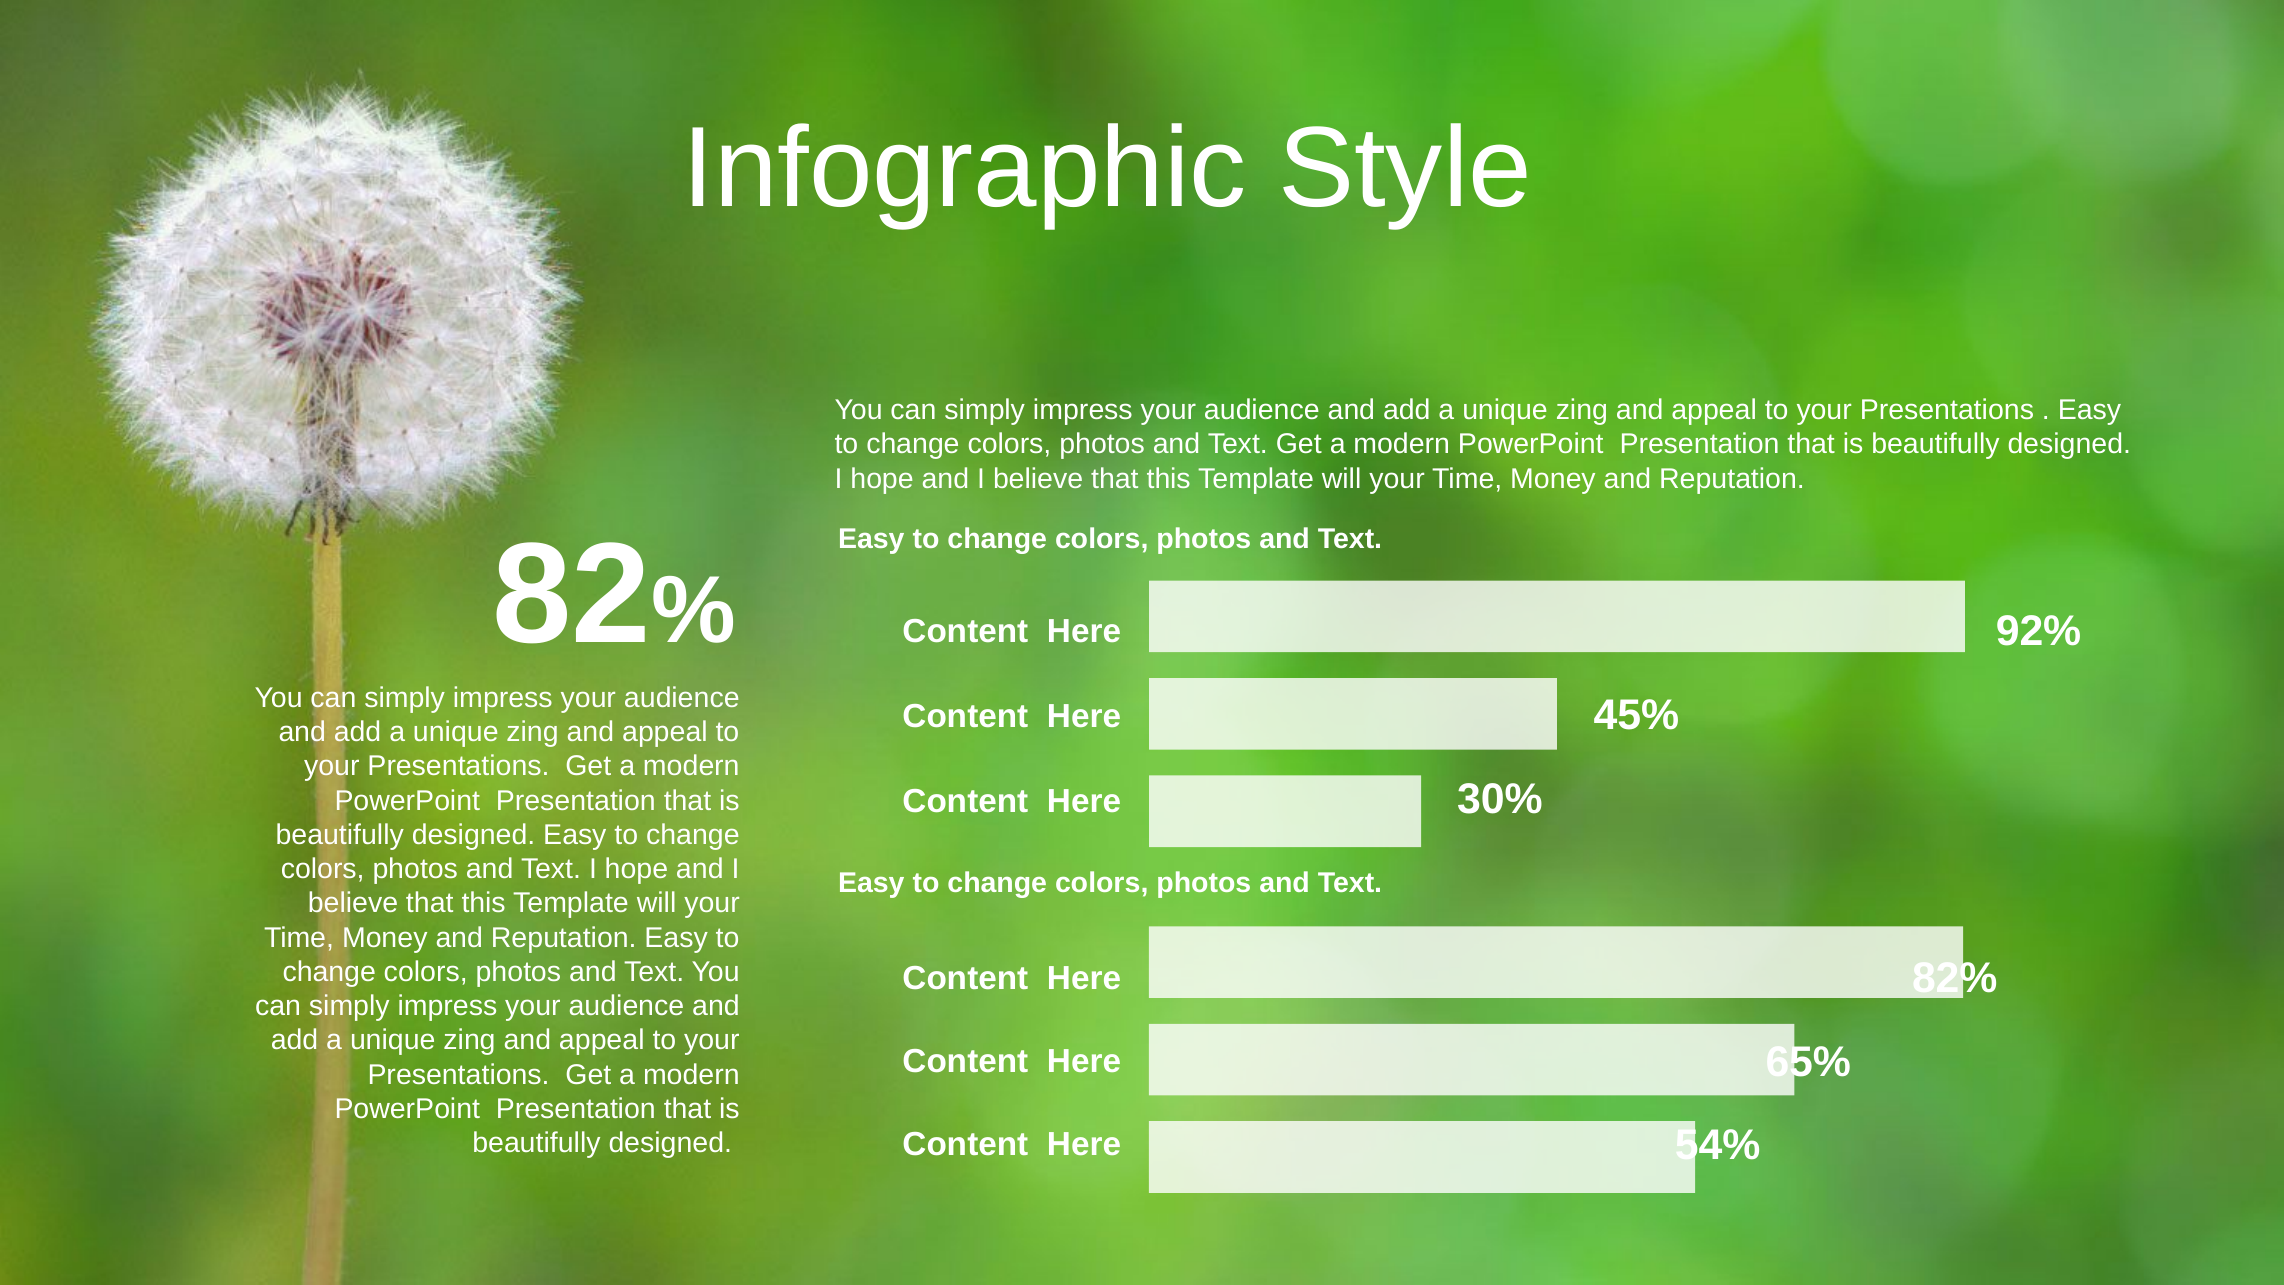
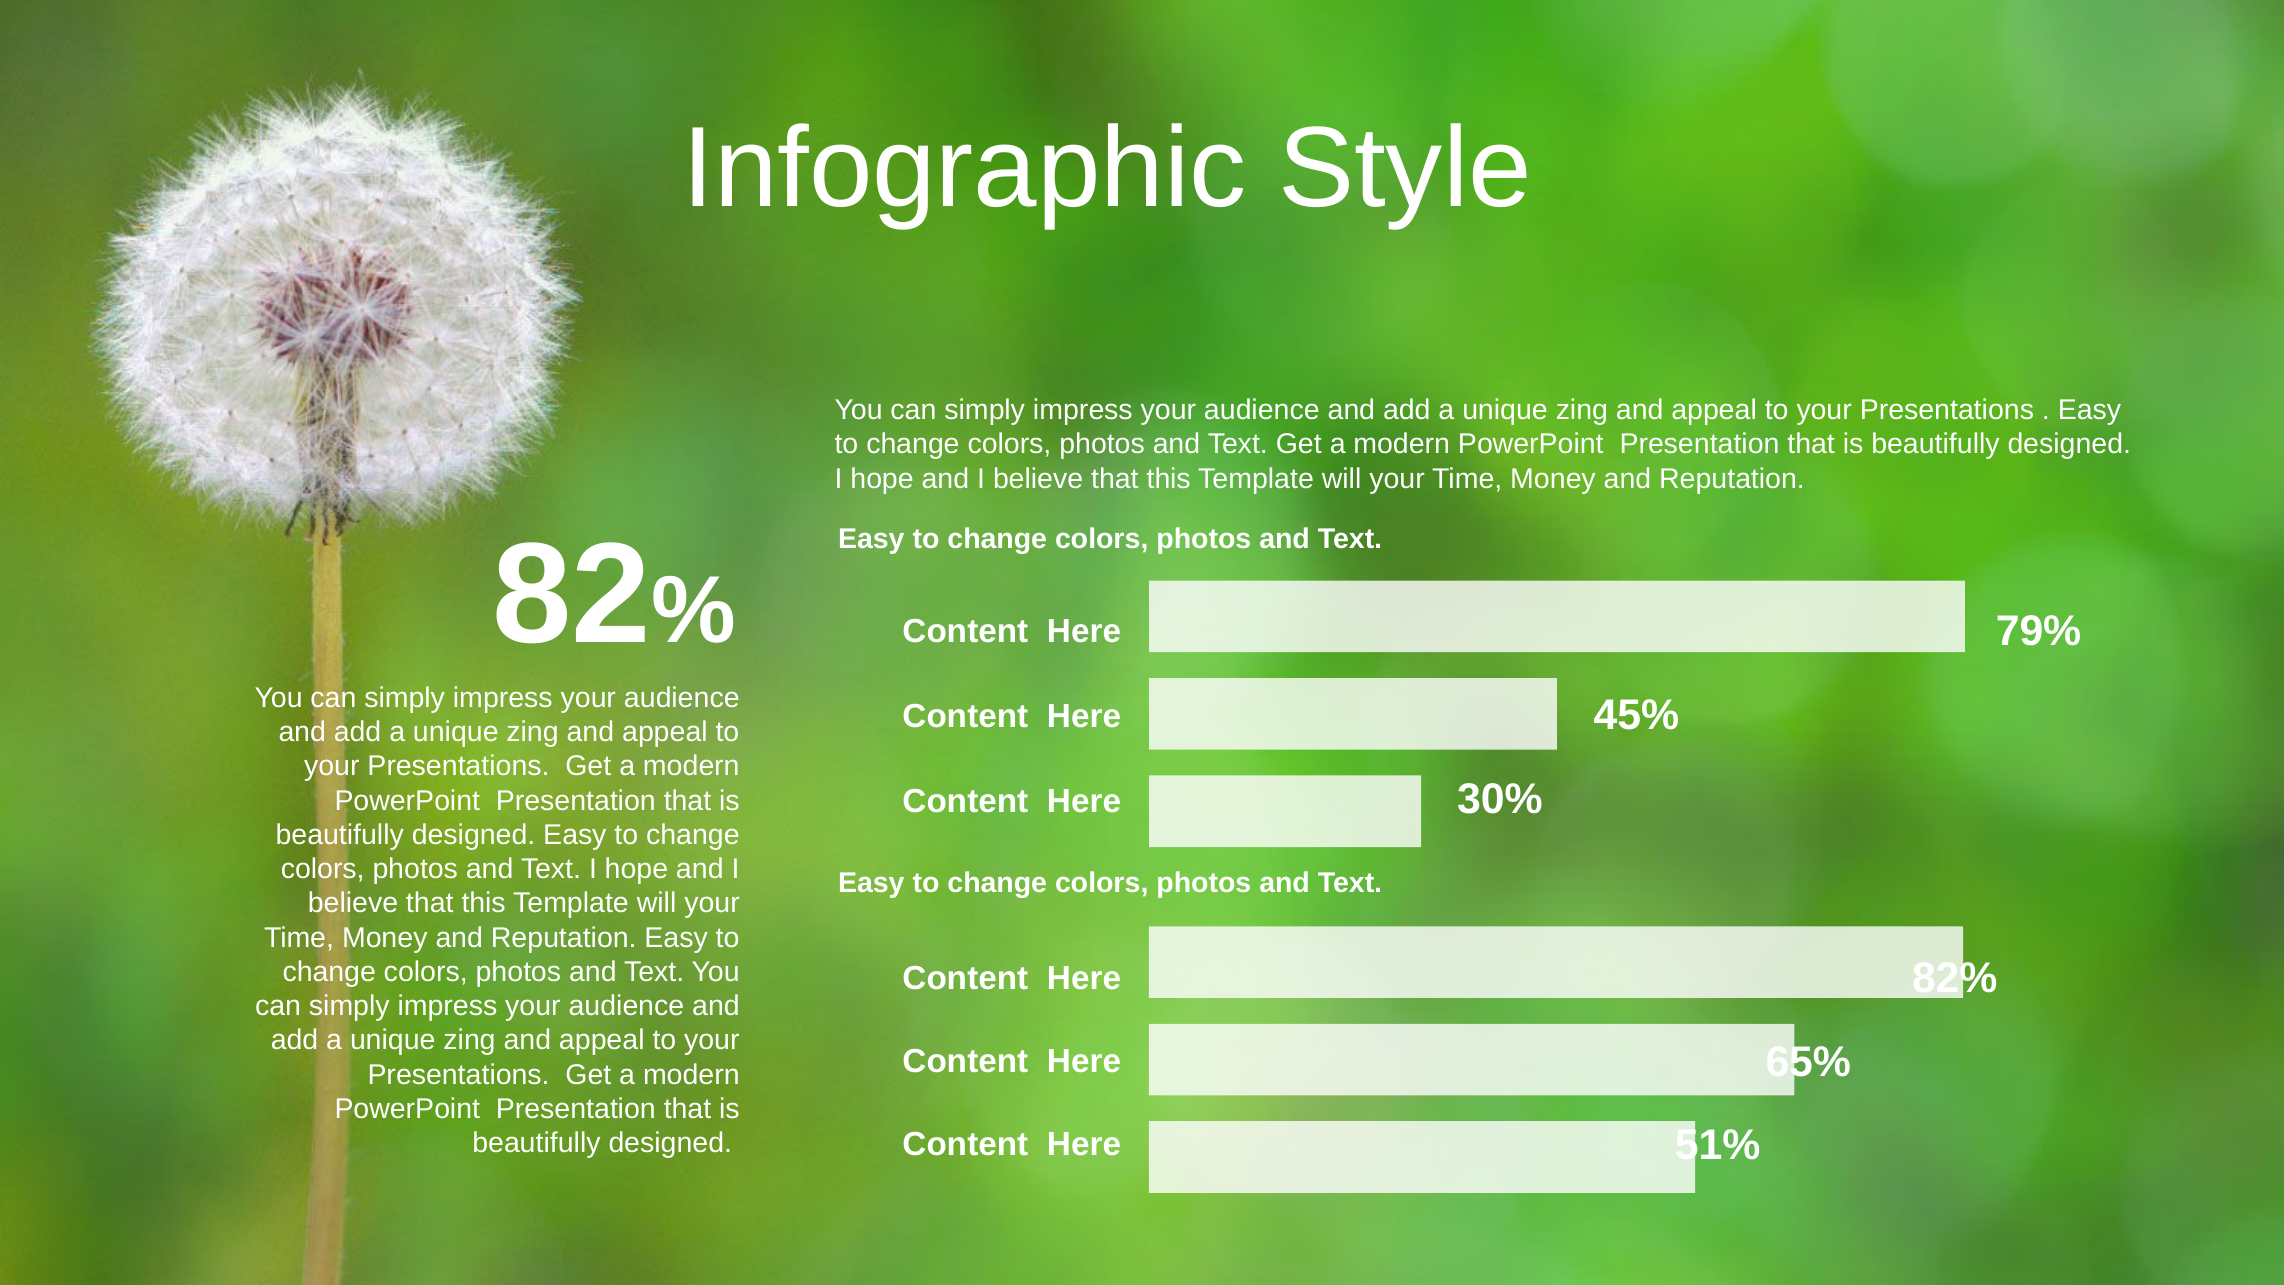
92%: 92% -> 79% (2039, 631)
54%: 54% -> 51% (1718, 1146)
